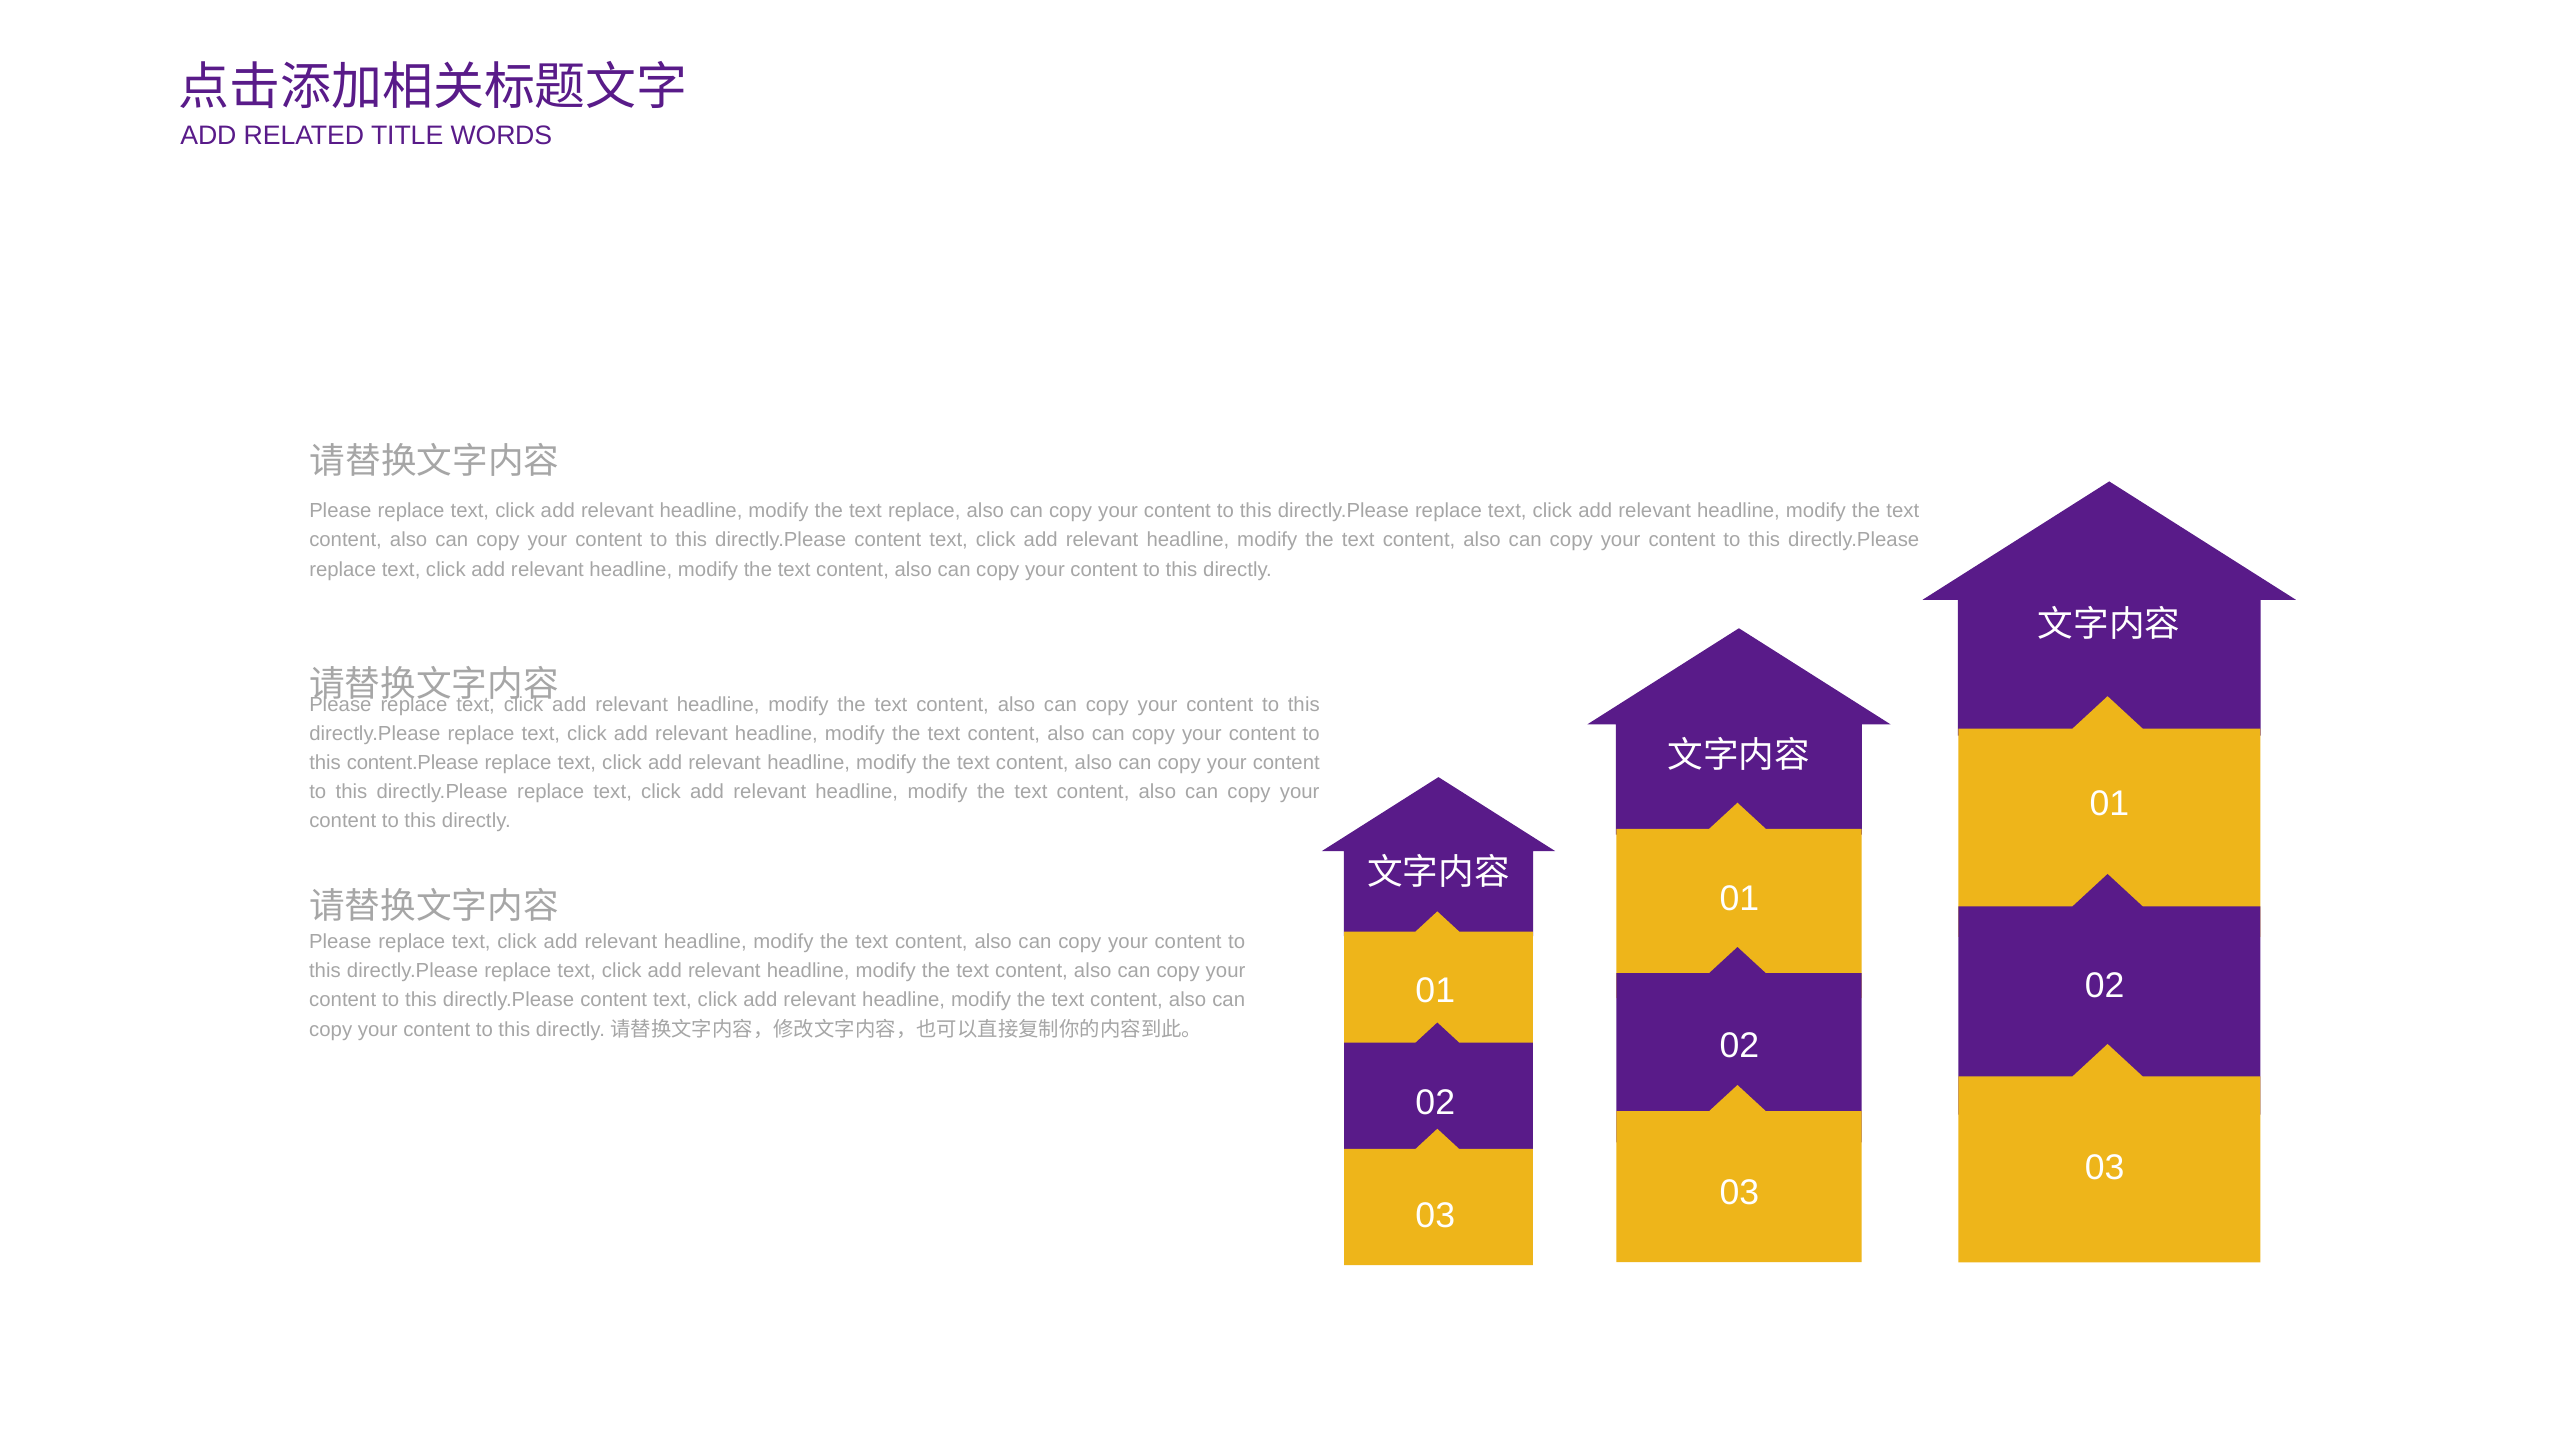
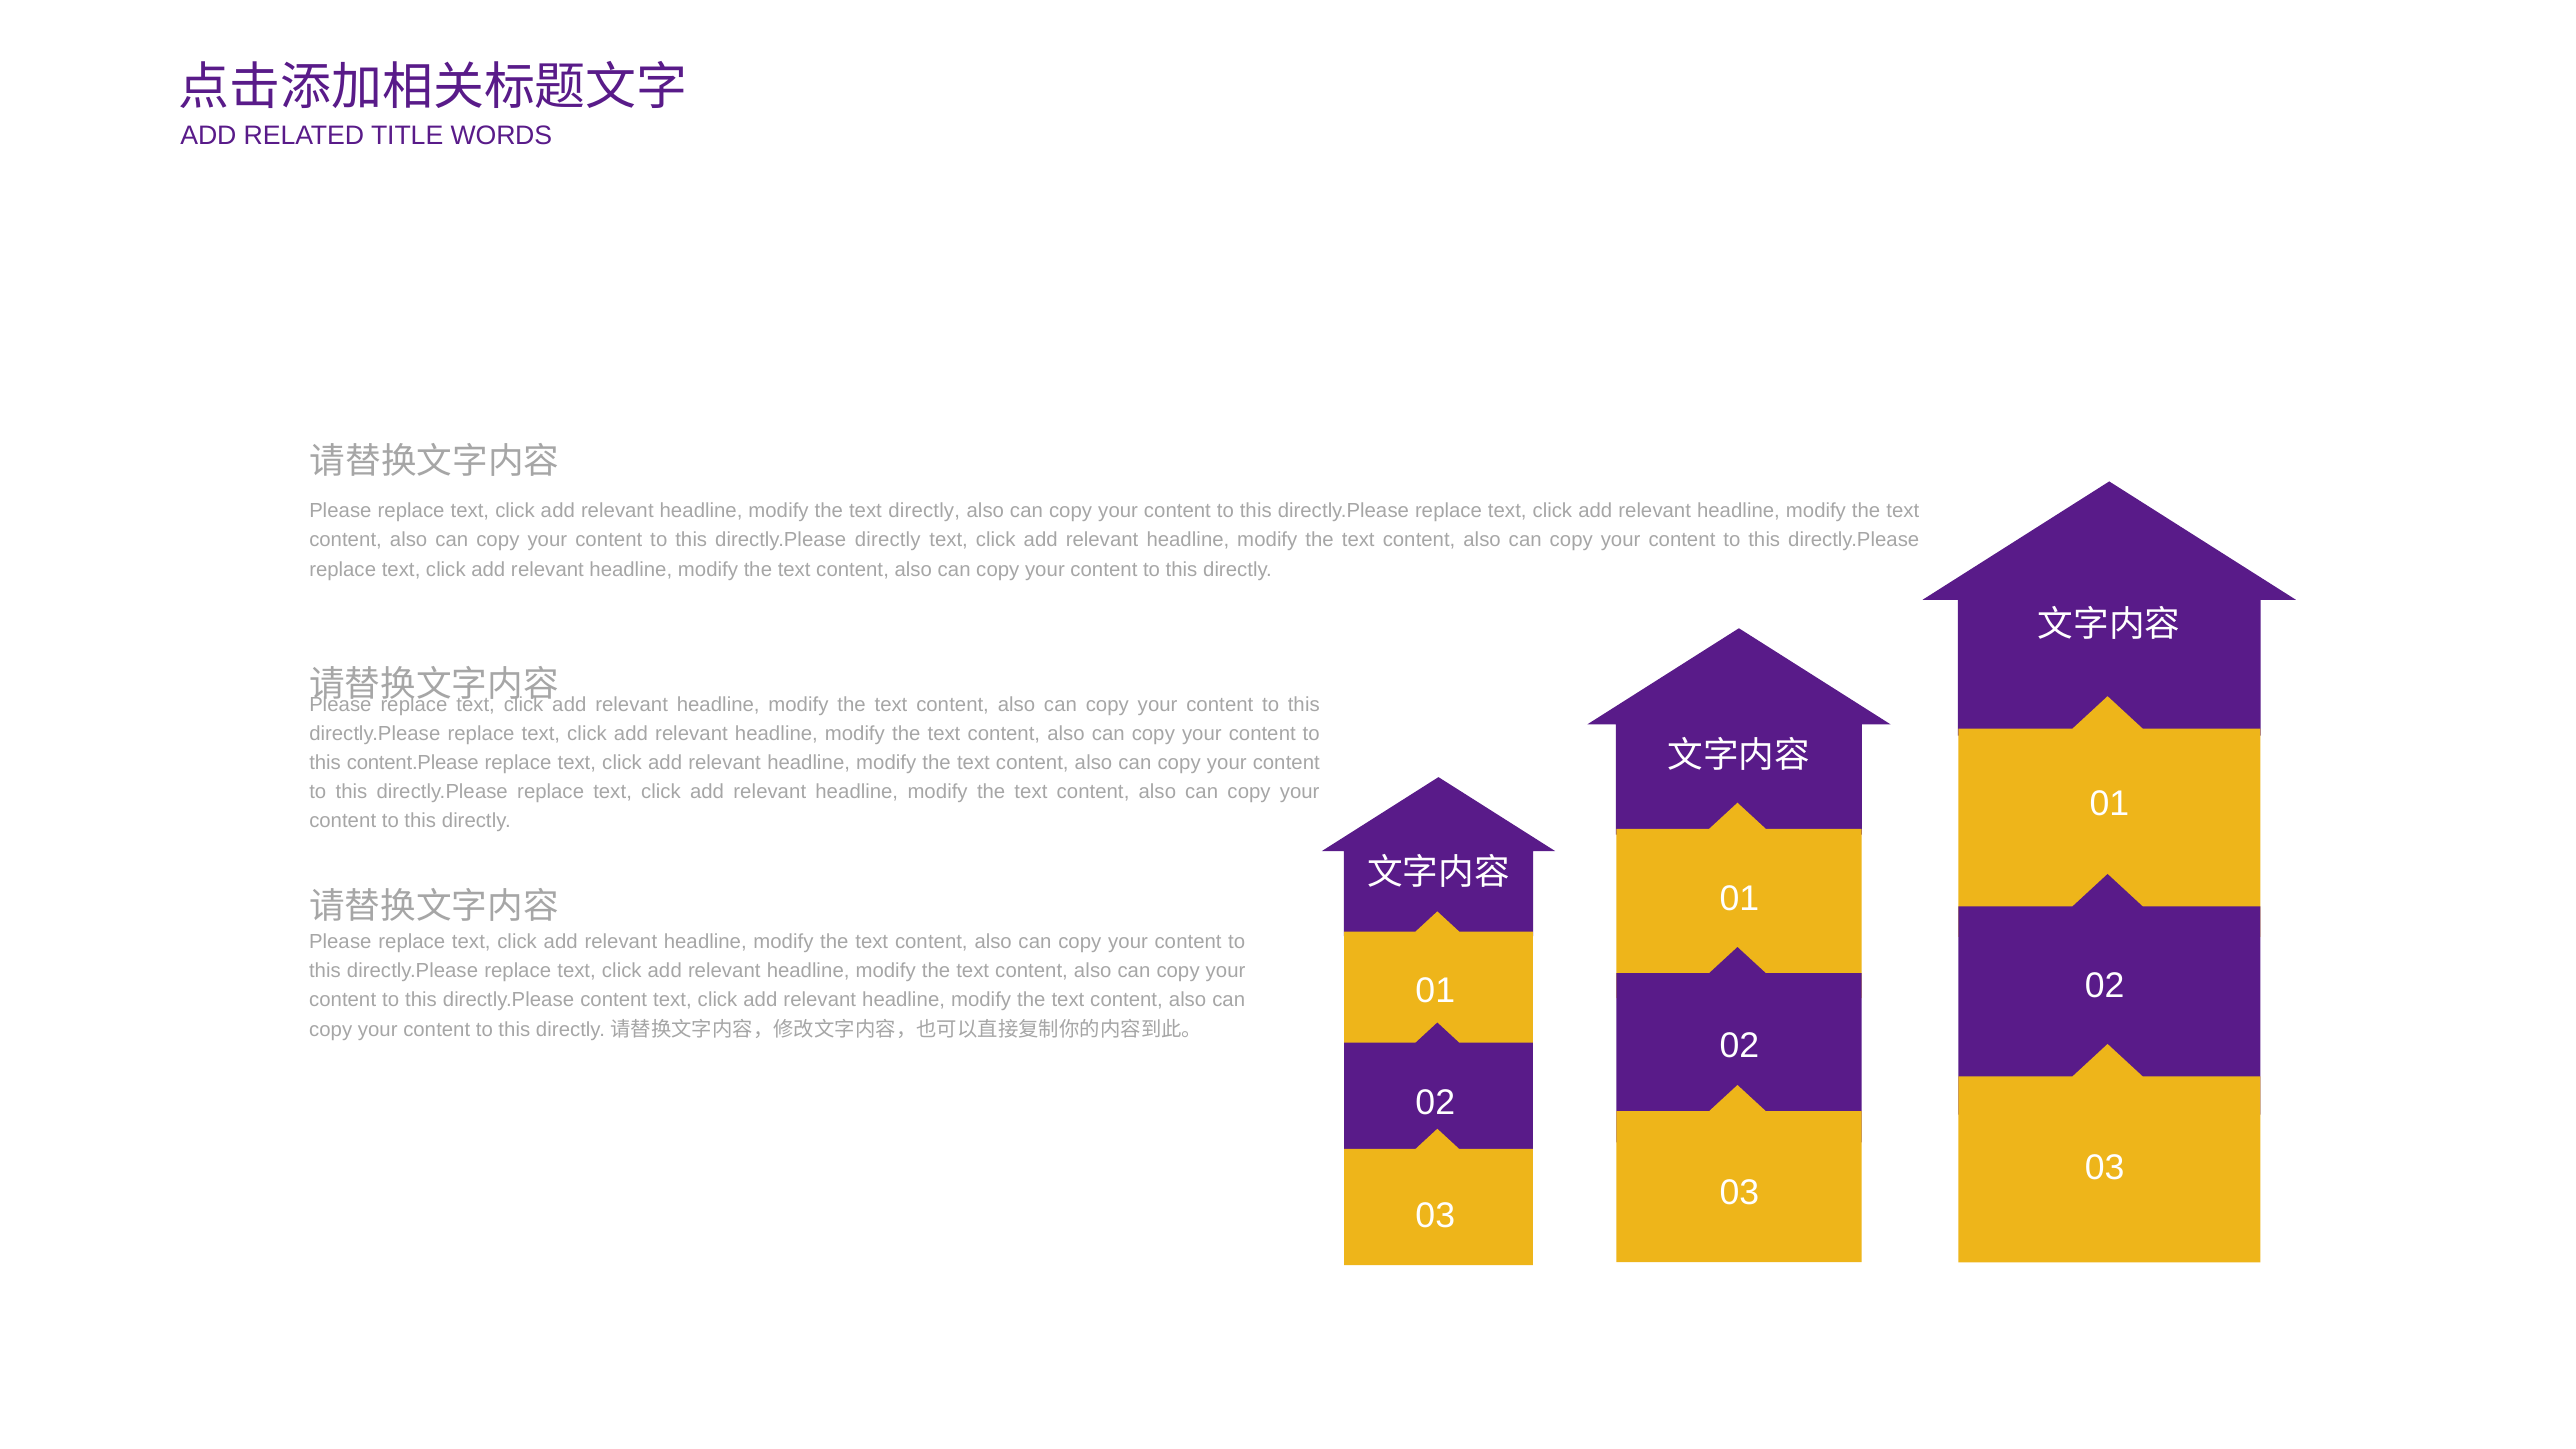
text replace: replace -> directly (924, 511)
content: content -> directly (888, 540)
